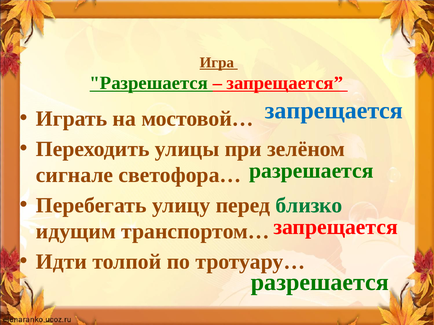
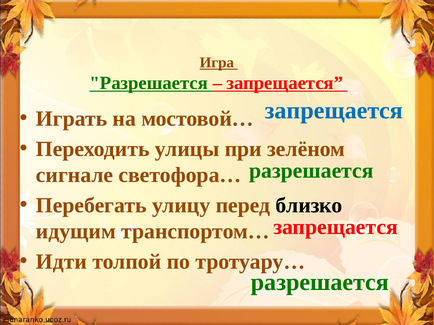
близко colour: green -> black (309, 205)
